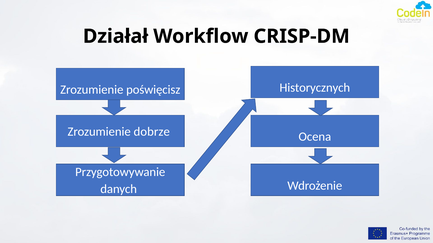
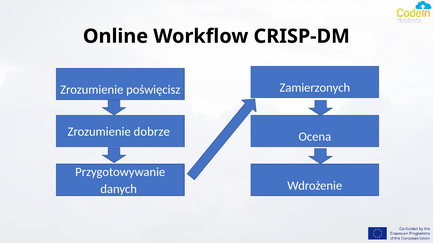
Działał: Działał -> Online (115, 36)
Historycznych: Historycznych -> Zamierzonych (315, 88)
